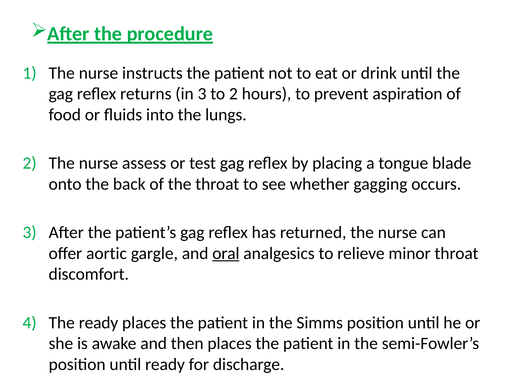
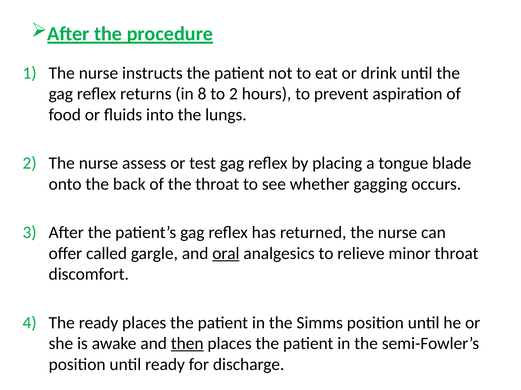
in 3: 3 -> 8 (202, 94)
aortic: aortic -> called (107, 254)
then underline: none -> present (187, 344)
